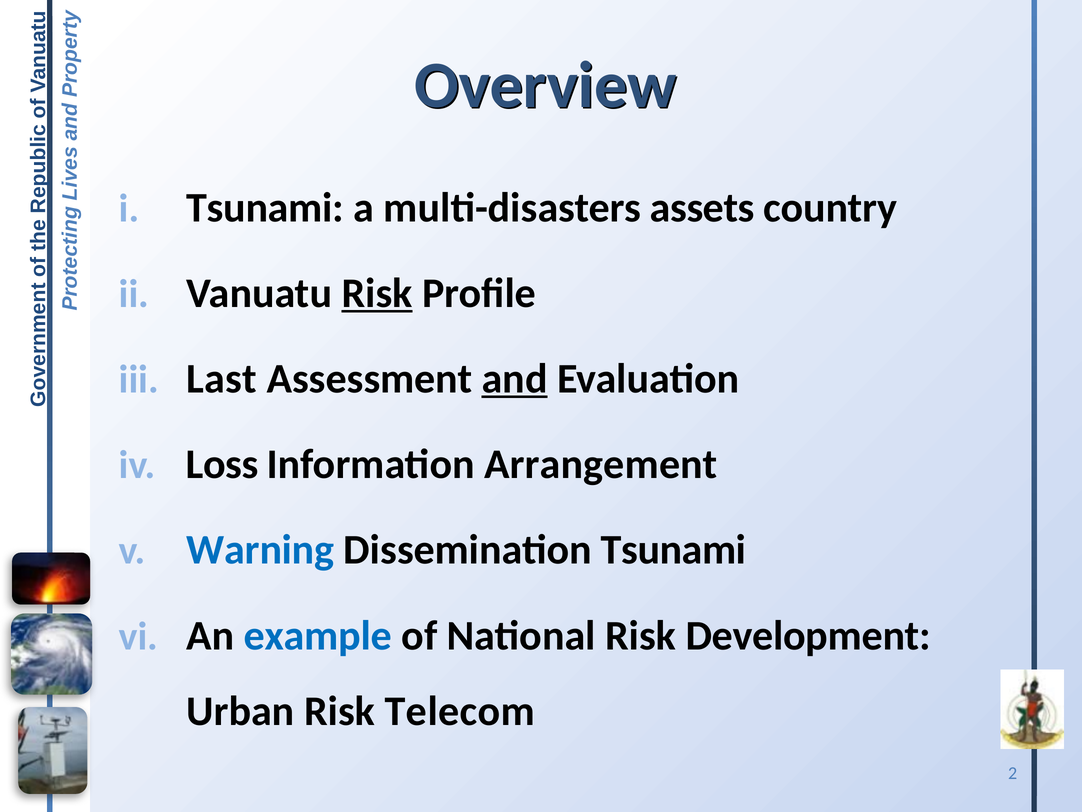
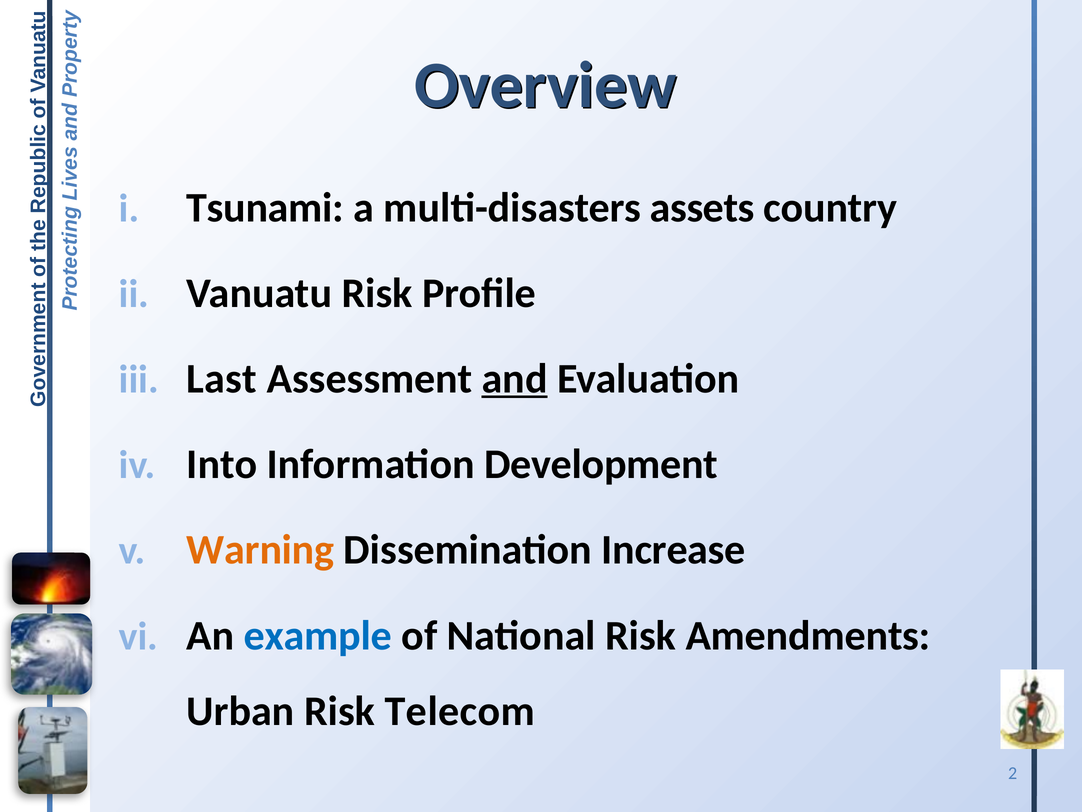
Risk underline: present -> none (377, 293)
Loss: Loss -> Into (222, 464)
Arrangement: Arrangement -> Development (601, 464)
Warning colour: blue -> orange (260, 550)
Dissemination Tsunami: Tsunami -> Increase (673, 550)
Development: Development -> Amendments (808, 635)
